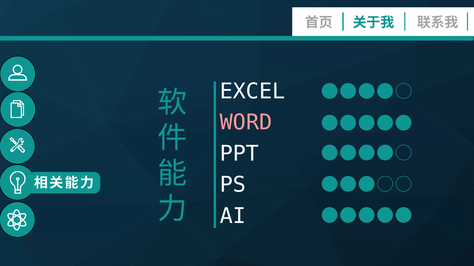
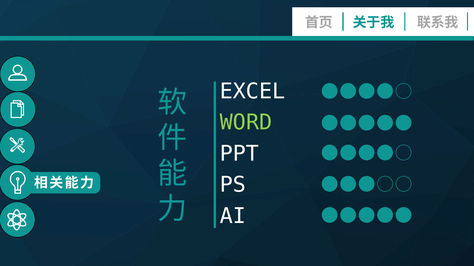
WORD colour: pink -> light green (246, 123)
